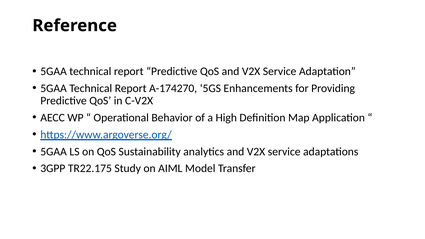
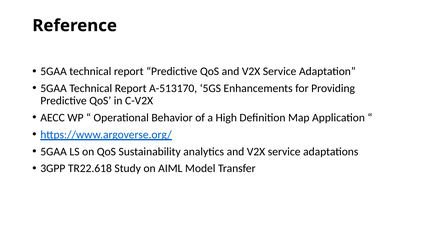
A-174270: A-174270 -> A-513170 (173, 88)
TR22.175: TR22.175 -> TR22.618 (90, 169)
